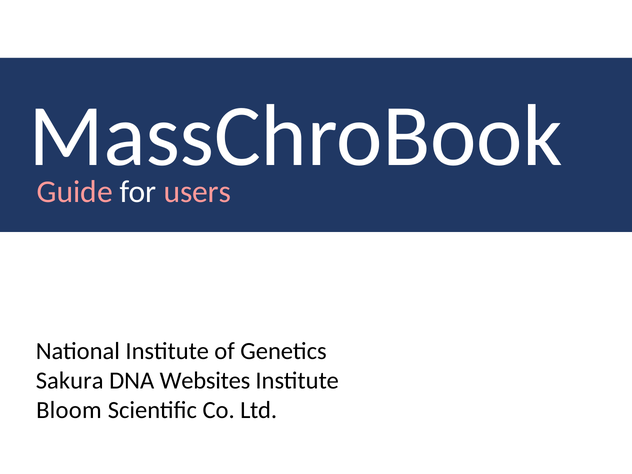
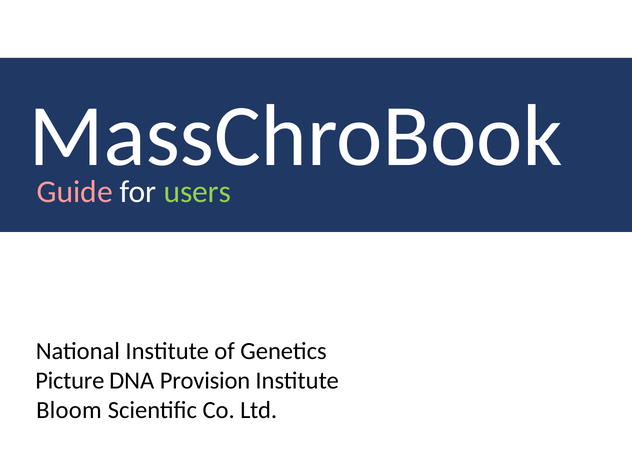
users colour: pink -> light green (197, 192)
Sakura: Sakura -> Picture (70, 381)
Websites: Websites -> Provision (205, 381)
